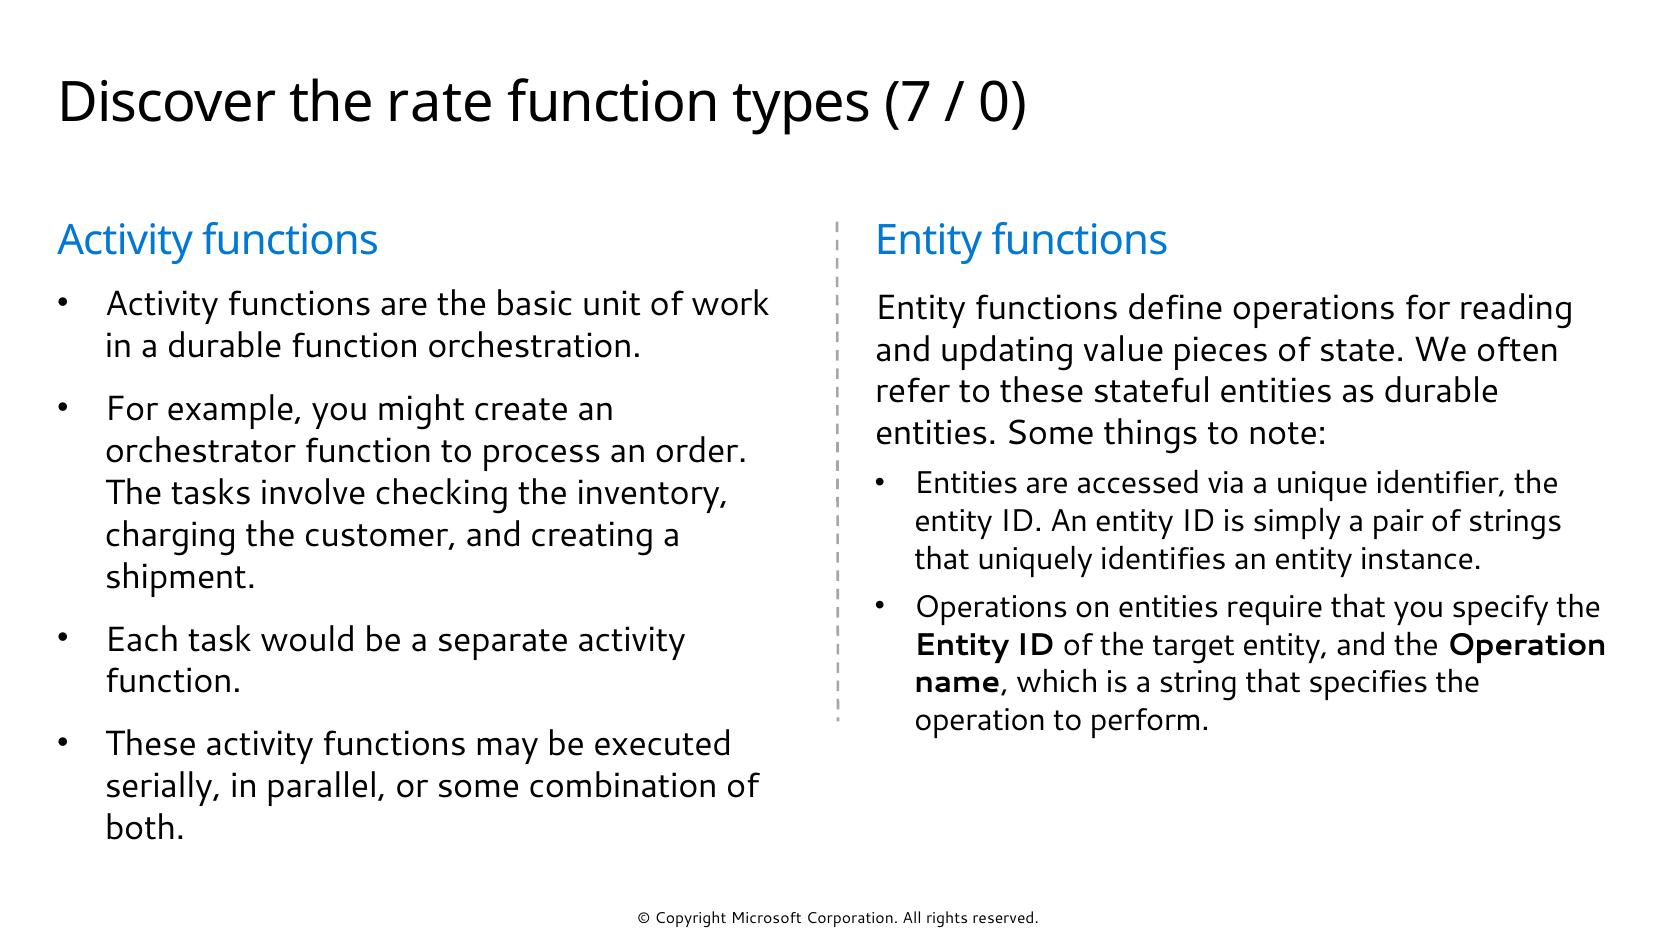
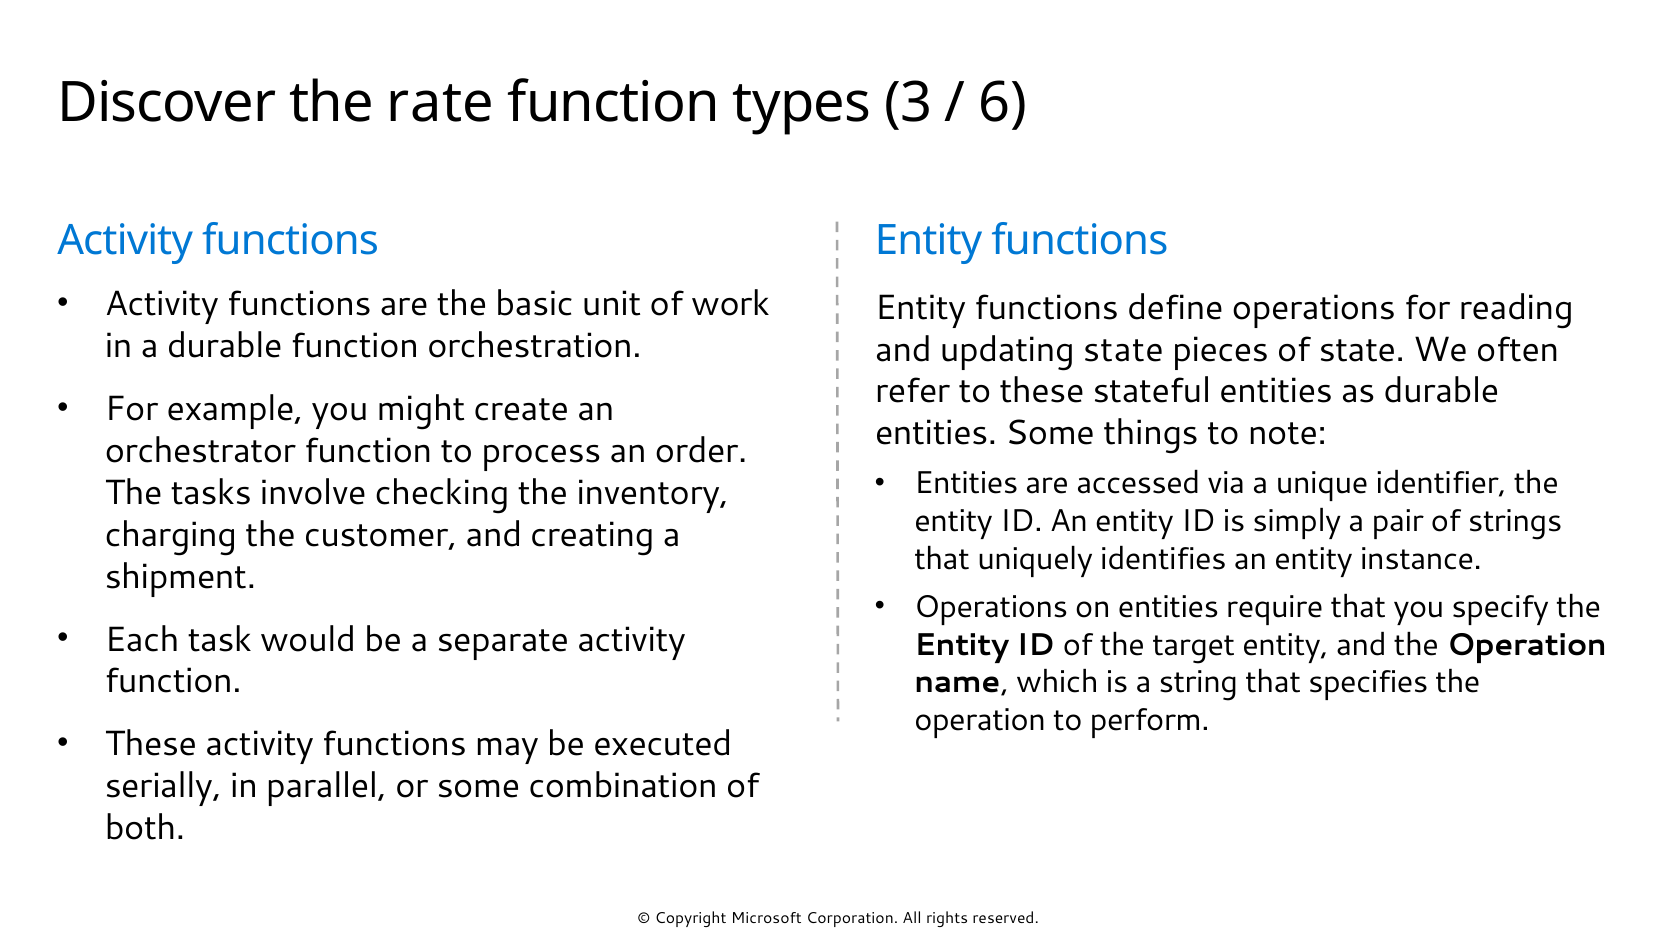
7: 7 -> 3 (908, 103)
0: 0 -> 6 (1003, 103)
updating value: value -> state (1123, 349)
